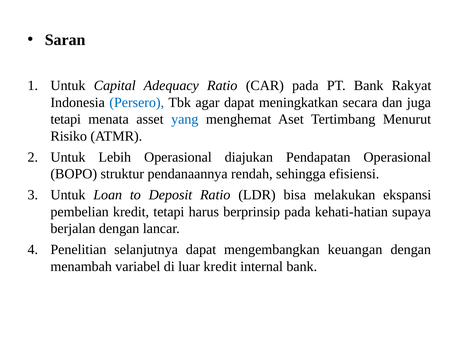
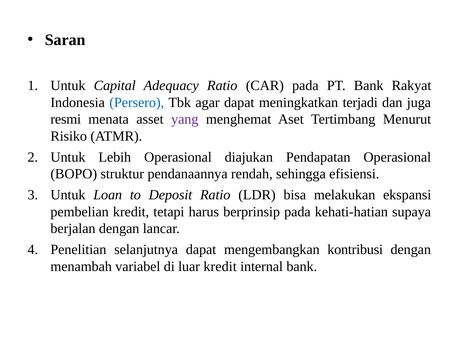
secara: secara -> terjadi (360, 102)
tetapi: tetapi -> resmi (66, 119)
yang colour: blue -> purple (185, 119)
keuangan: keuangan -> kontribusi (355, 249)
